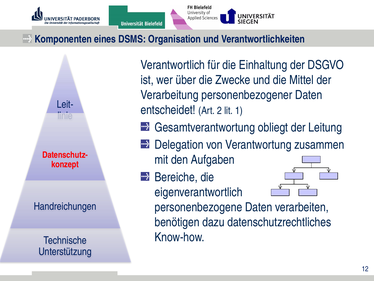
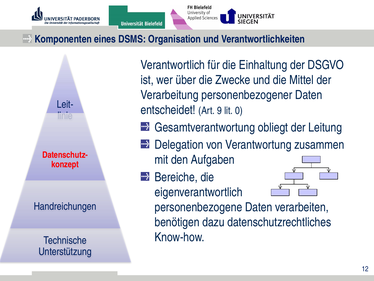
2: 2 -> 9 (220, 110)
1: 1 -> 0 (239, 110)
